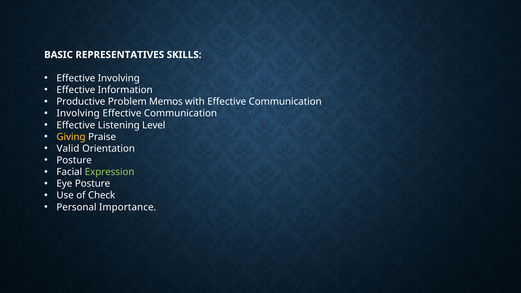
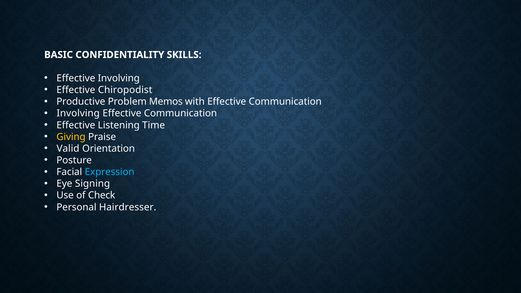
REPRESENTATIVES: REPRESENTATIVES -> CONFIDENTIALITY (120, 55)
Information: Information -> Chiropodist (125, 90)
Level: Level -> Time (154, 125)
Expression colour: light green -> light blue (110, 172)
Eye Posture: Posture -> Signing (92, 184)
Importance: Importance -> Hairdresser (128, 207)
